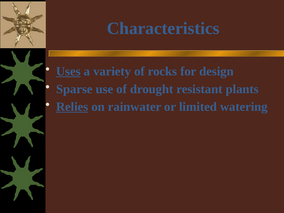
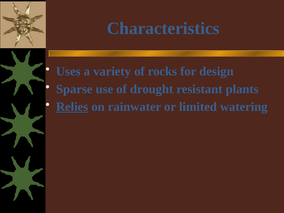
Uses underline: present -> none (68, 71)
